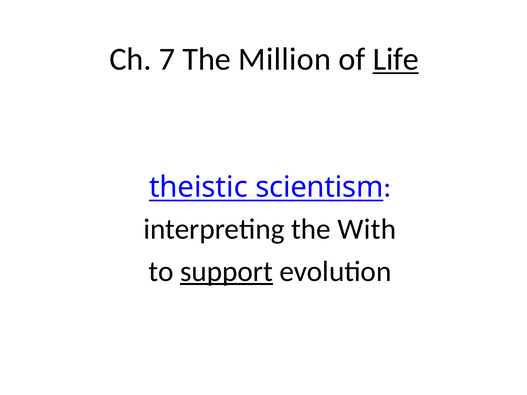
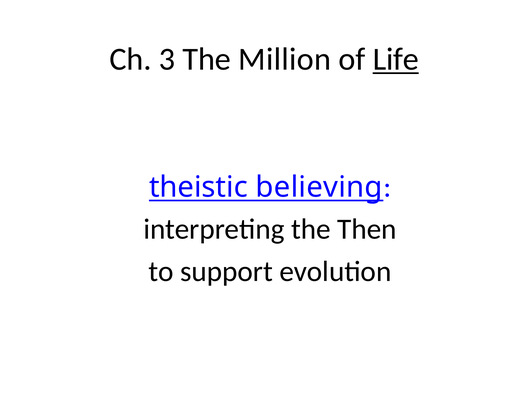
7: 7 -> 3 (167, 59)
scientism: scientism -> believing (319, 187)
With: With -> Then (367, 229)
support underline: present -> none (227, 272)
